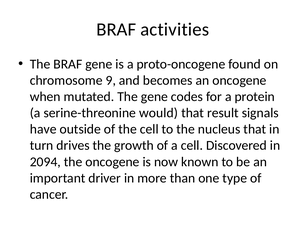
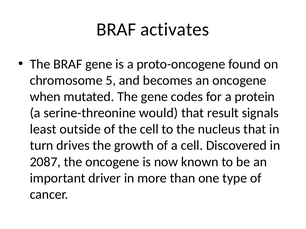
activities: activities -> activates (175, 30)
9: 9 -> 5 (111, 81)
have: have -> least (43, 129)
2094: 2094 -> 2087 (45, 162)
